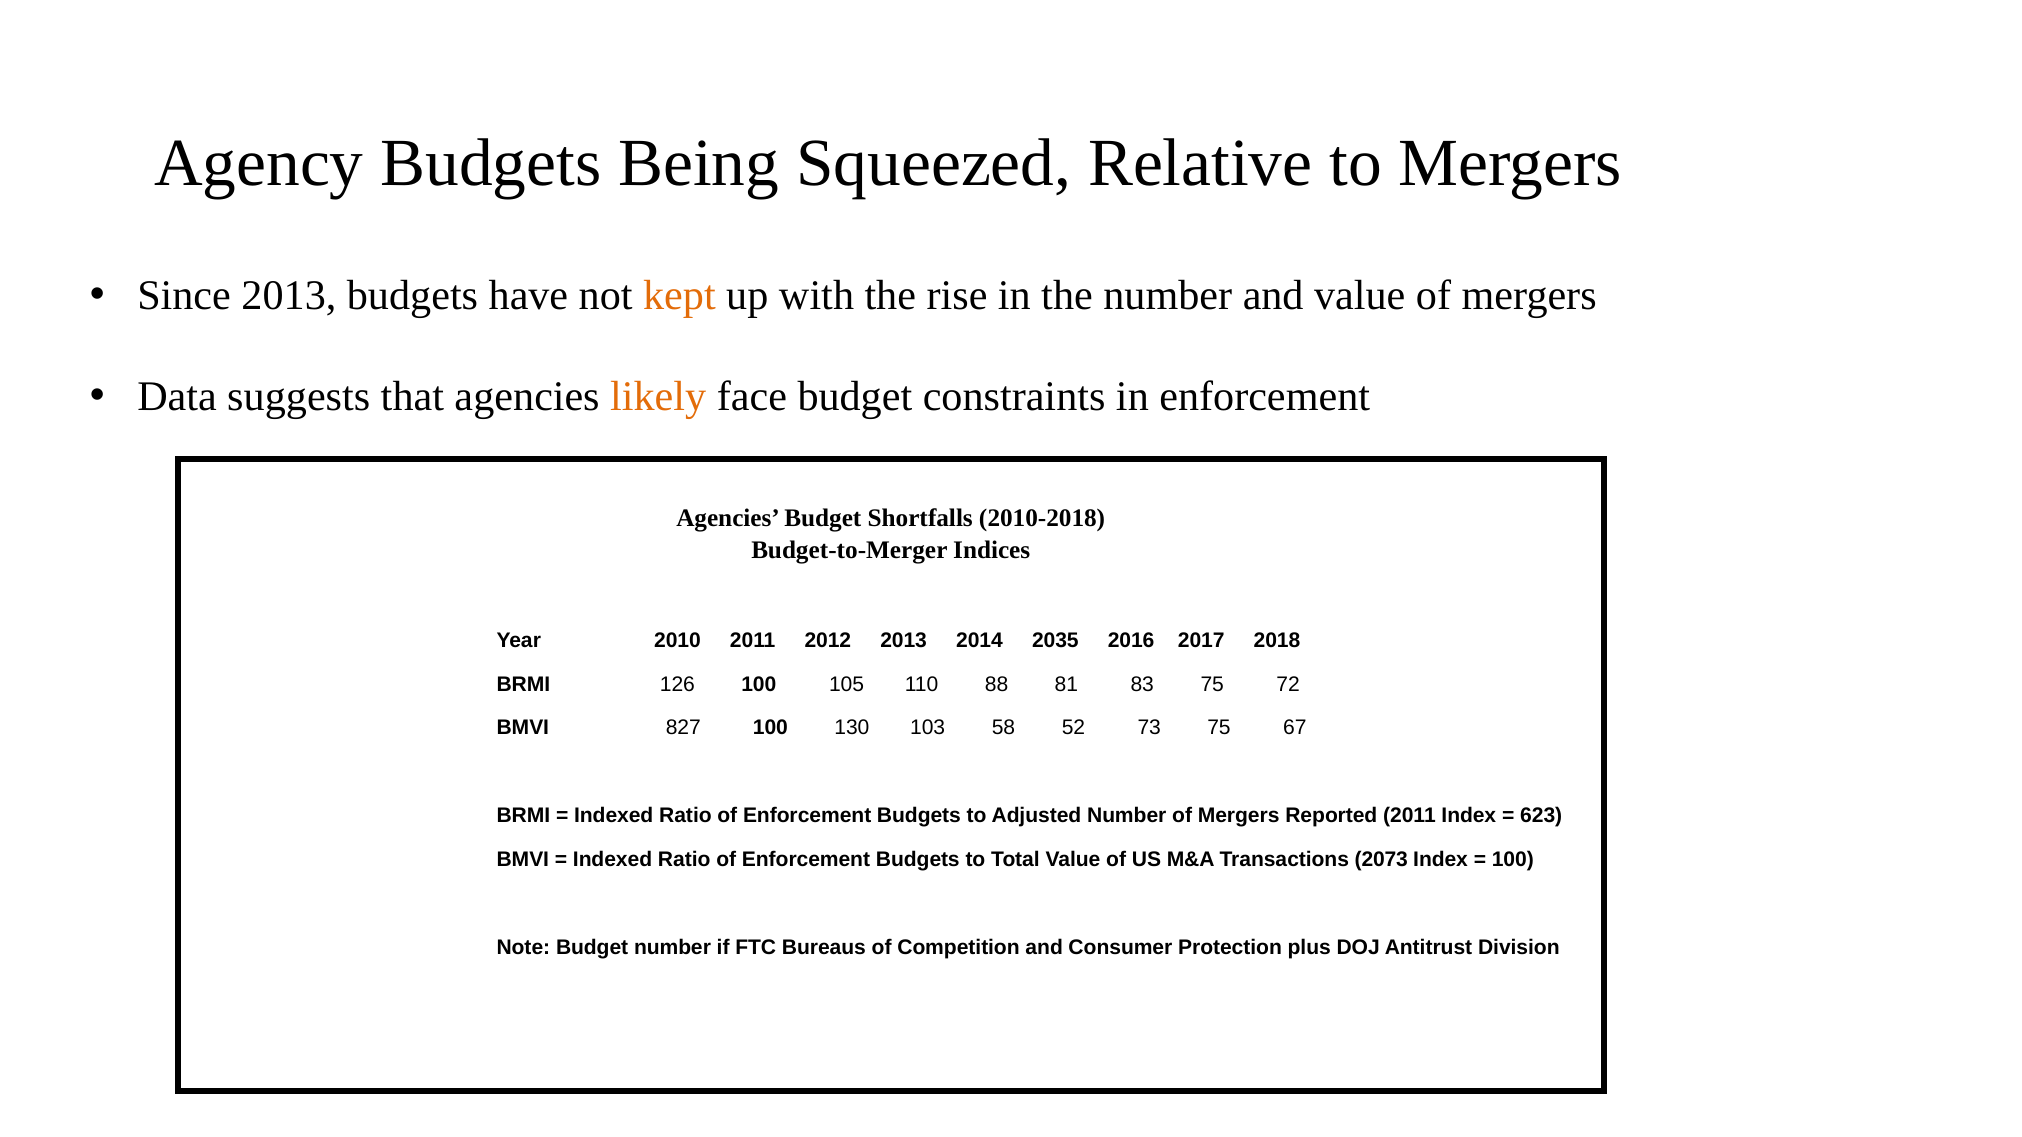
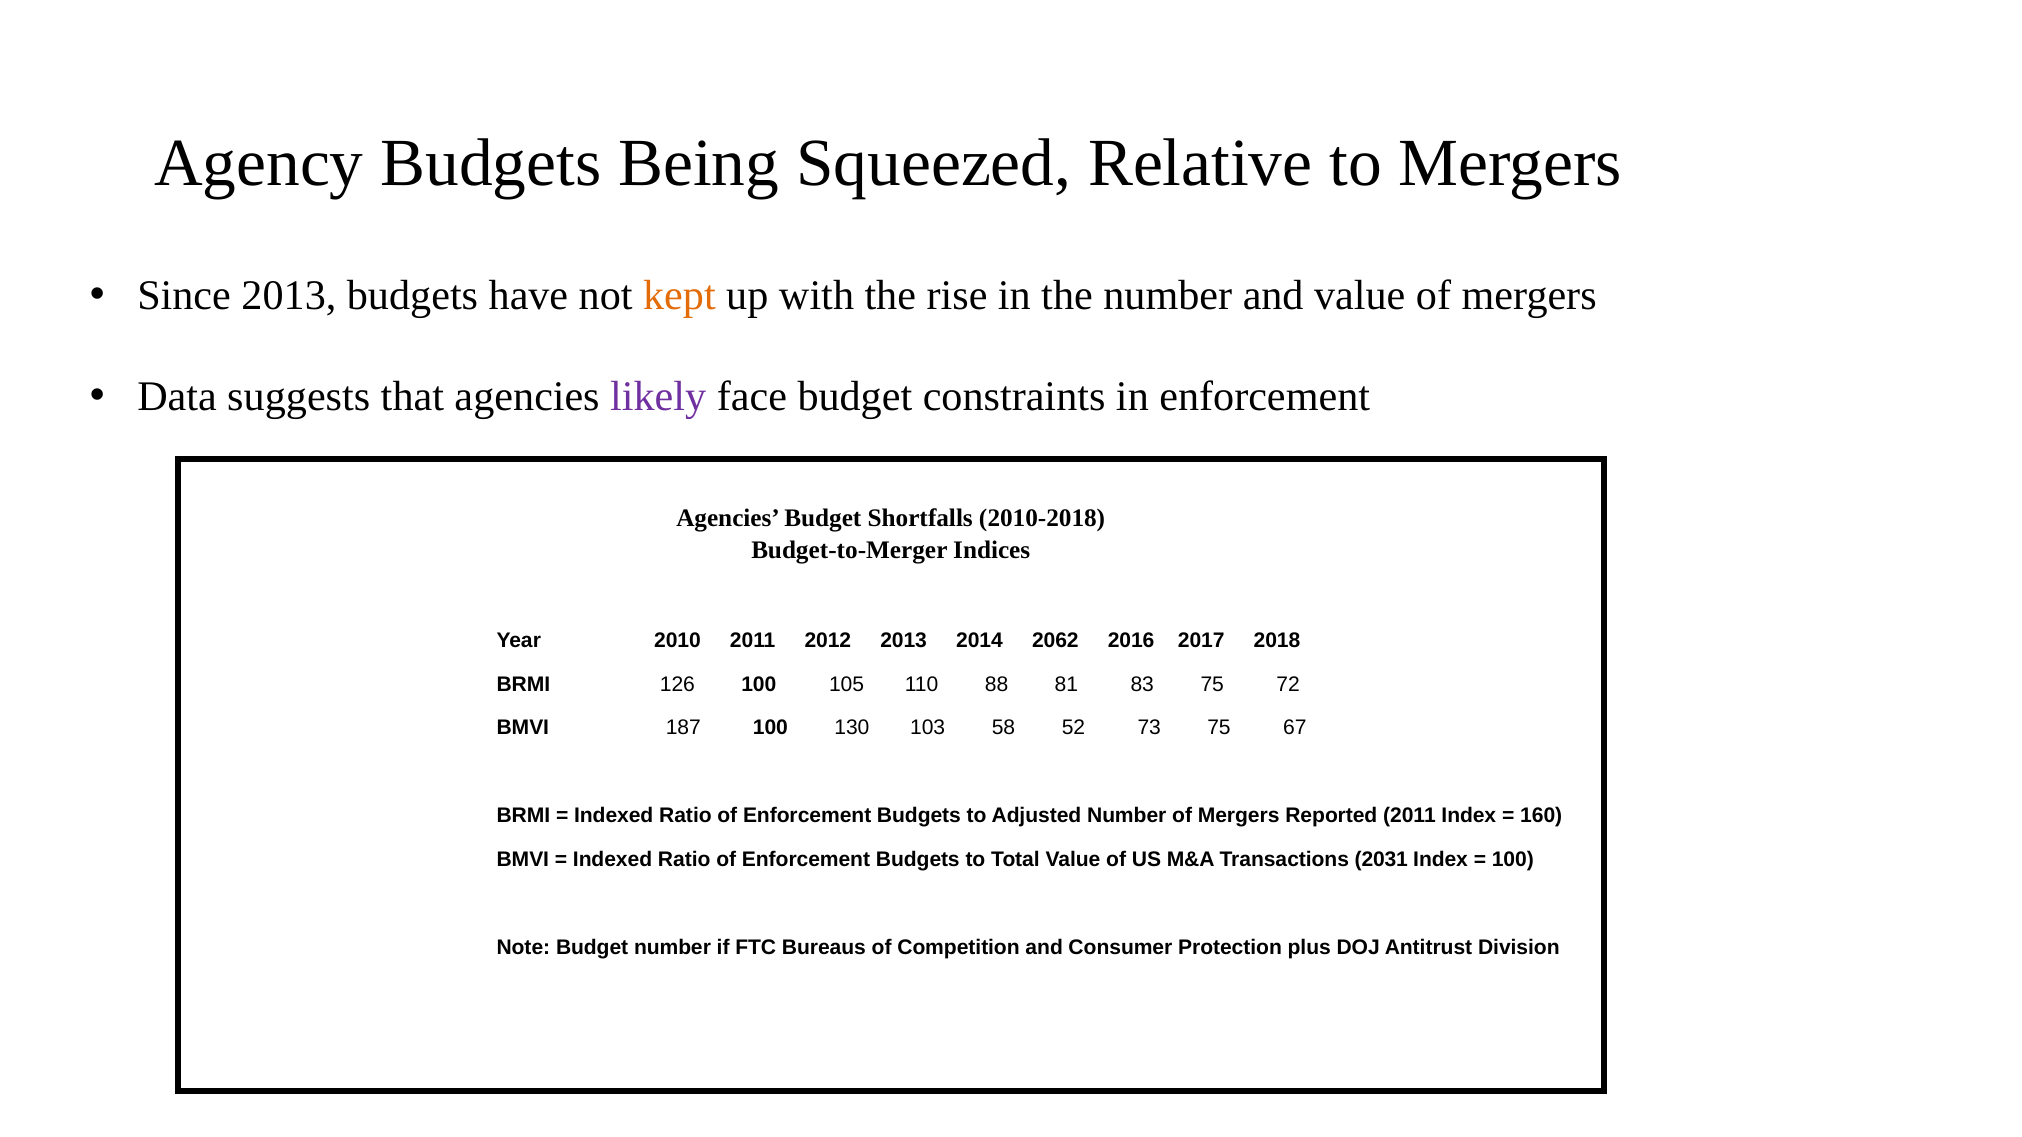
likely colour: orange -> purple (658, 397)
2035: 2035 -> 2062 (1055, 640)
827: 827 -> 187 (683, 728)
623: 623 -> 160 (1541, 816)
2073: 2073 -> 2031 (1381, 860)
